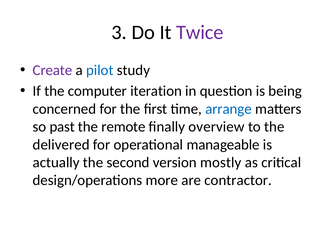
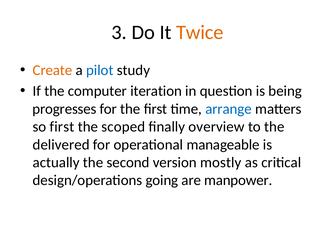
Twice colour: purple -> orange (200, 32)
Create colour: purple -> orange (52, 70)
concerned: concerned -> progresses (64, 109)
so past: past -> first (62, 127)
remote: remote -> scoped (123, 127)
more: more -> going (162, 180)
contractor: contractor -> manpower (238, 180)
